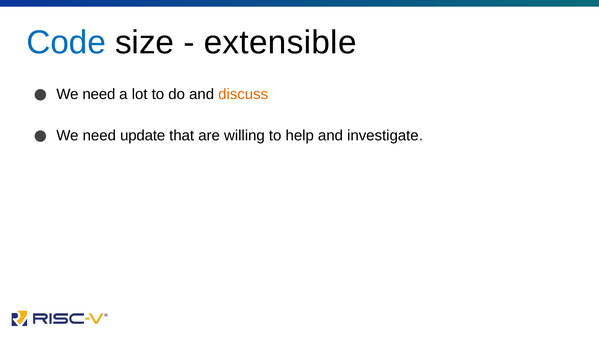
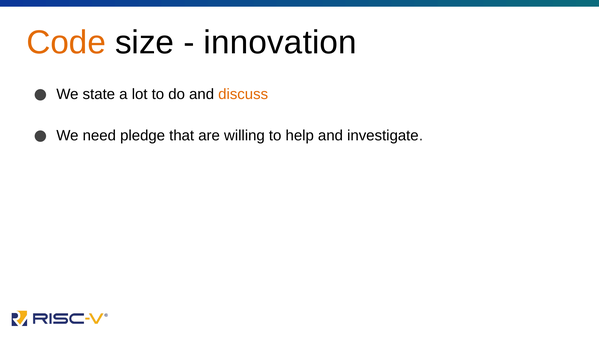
Code colour: blue -> orange (66, 42)
extensible: extensible -> innovation (280, 42)
need: need -> state (99, 94)
update: update -> pledge (143, 136)
